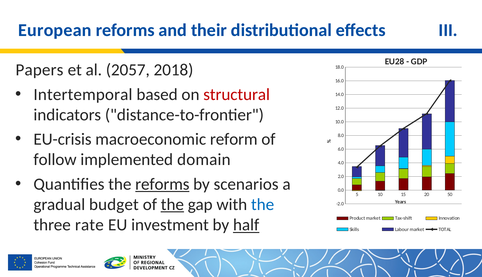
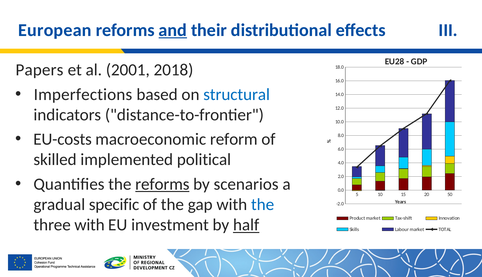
and underline: none -> present (173, 30)
2057: 2057 -> 2001 (128, 70)
Intertemporal: Intertemporal -> Imperfections (83, 95)
structural colour: red -> blue (237, 95)
EU-crisis: EU-crisis -> EU-costs (63, 140)
follow: follow -> skilled (55, 160)
domain: domain -> political (204, 160)
budget: budget -> specific (114, 205)
the underline: present -> none (172, 205)
three rate: rate -> with (90, 226)
